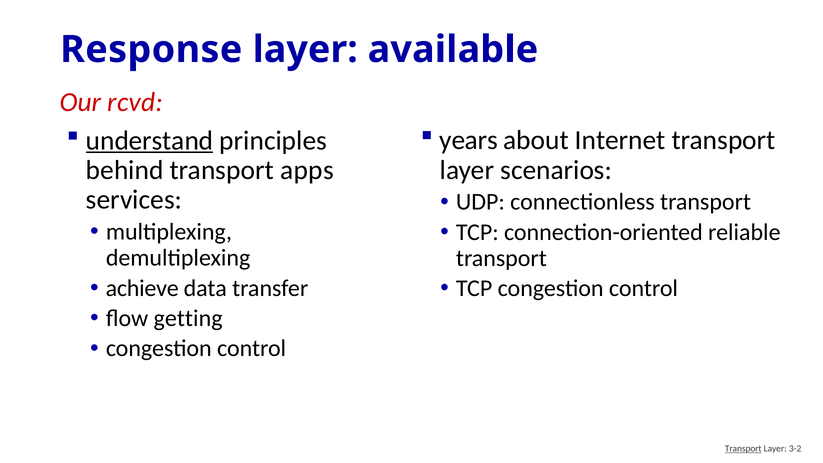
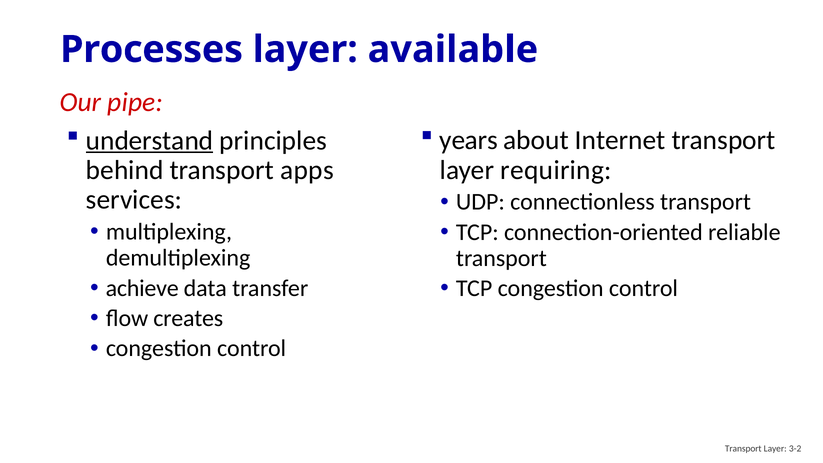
Response: Response -> Processes (152, 49)
rcvd: rcvd -> pipe (135, 102)
scenarios: scenarios -> requiring (556, 170)
getting: getting -> creates (188, 318)
Transport underline: present -> none (743, 449)
